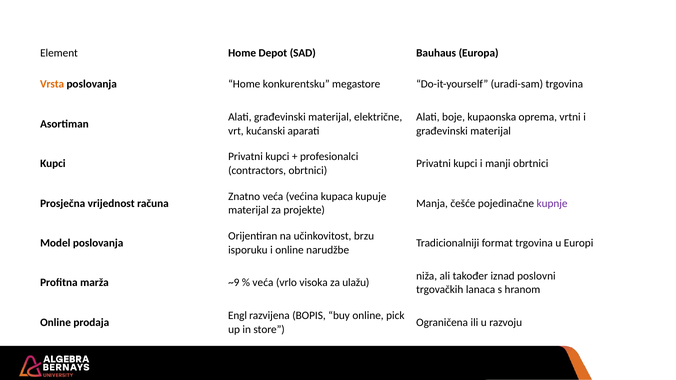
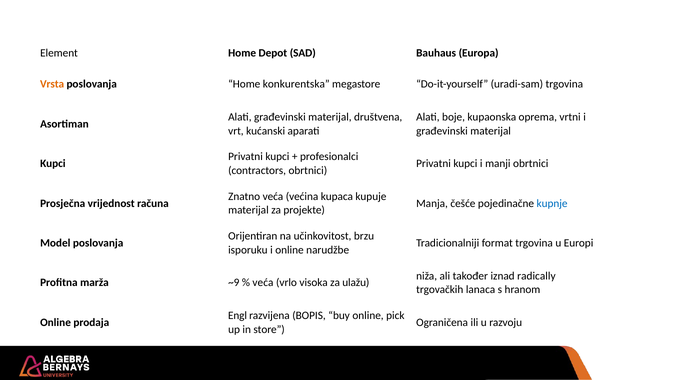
konkurentsku: konkurentsku -> konkurentska (296, 84)
električne: električne -> društvena (378, 117)
kupnje colour: purple -> blue (552, 203)
poslovni: poslovni -> radically (536, 276)
